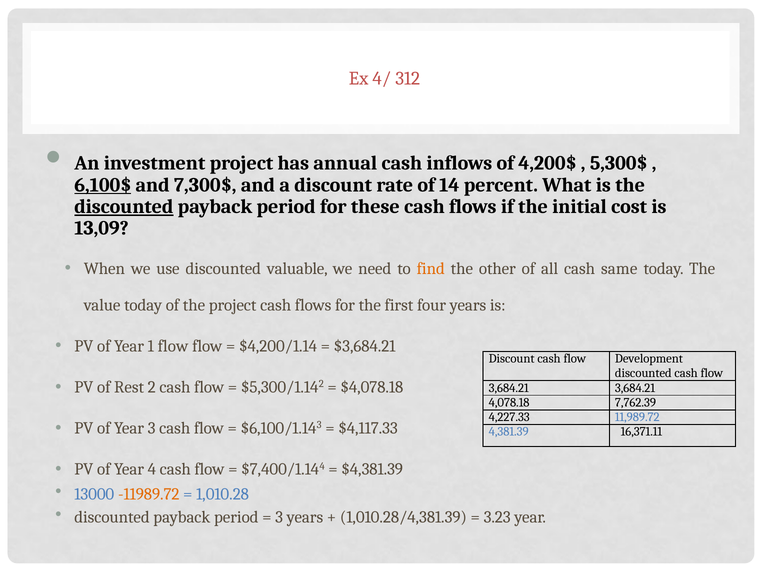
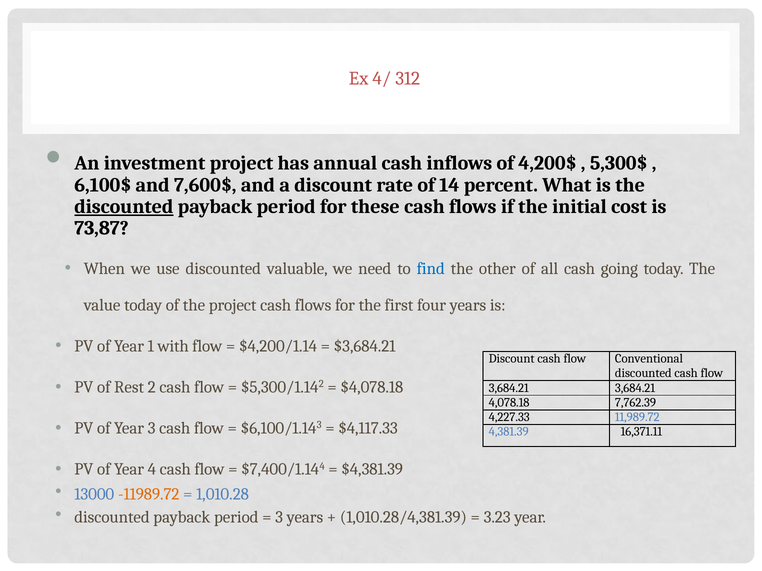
6,100$ underline: present -> none (103, 185)
7,300$: 7,300$ -> 7,600$ (205, 185)
13,09: 13,09 -> 73,87 (102, 228)
find colour: orange -> blue (431, 269)
same: same -> going (619, 269)
1 flow: flow -> with (173, 346)
Development: Development -> Conventional (649, 359)
